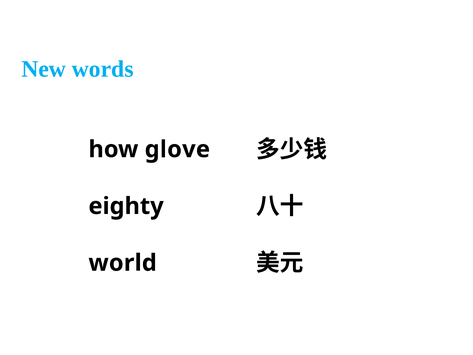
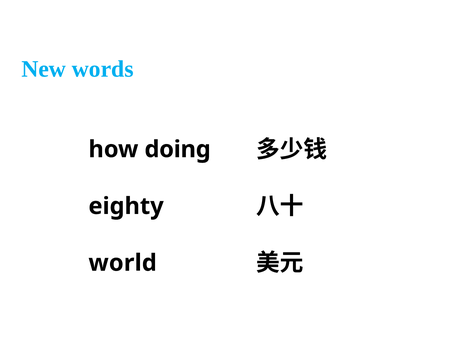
glove: glove -> doing (178, 149)
